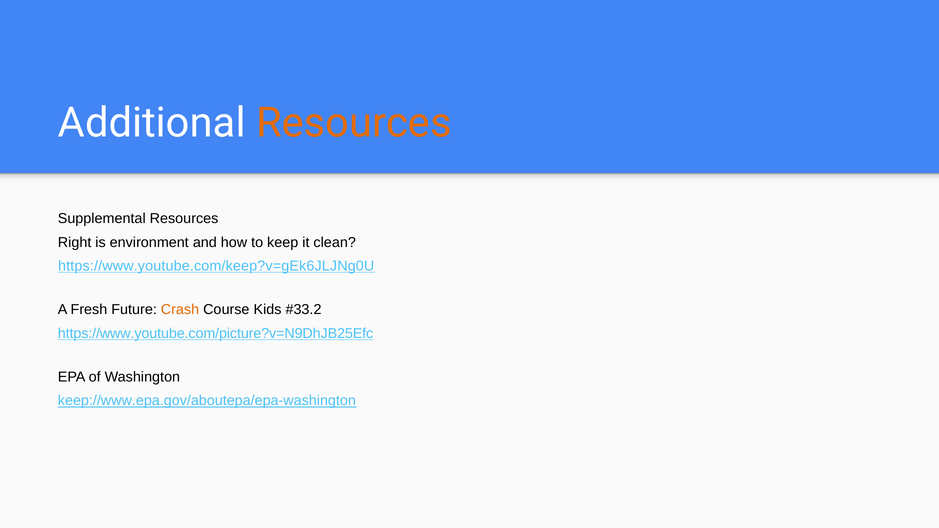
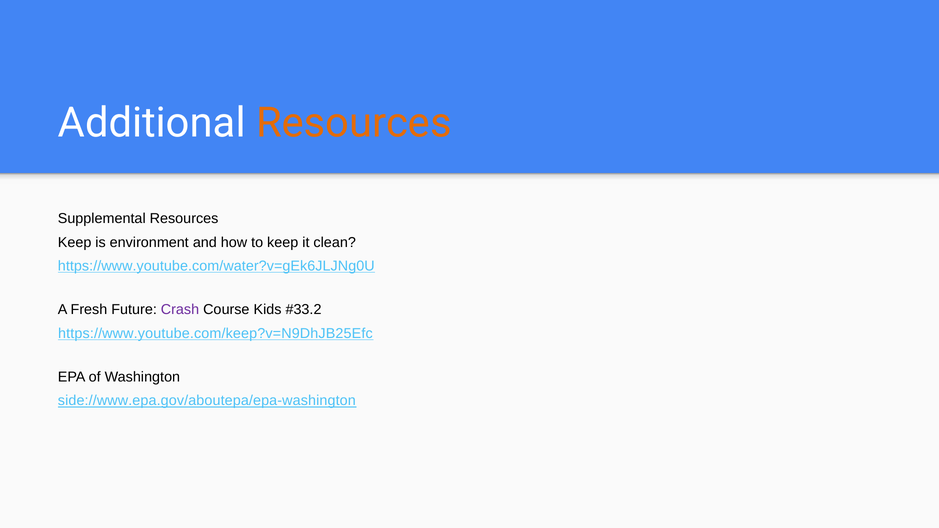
Right: Right -> Keep (75, 242)
https://www.youtube.com/keep?v=gEk6JLJNg0U: https://www.youtube.com/keep?v=gEk6JLJNg0U -> https://www.youtube.com/water?v=gEk6JLJNg0U (216, 266)
Crash colour: orange -> purple (180, 310)
https://www.youtube.com/picture?v=N9DhJB25Efc: https://www.youtube.com/picture?v=N9DhJB25Efc -> https://www.youtube.com/keep?v=N9DhJB25Efc (215, 333)
keep://www.epa.gov/aboutepa/epa-washington: keep://www.epa.gov/aboutepa/epa-washington -> side://www.epa.gov/aboutepa/epa-washington (207, 401)
